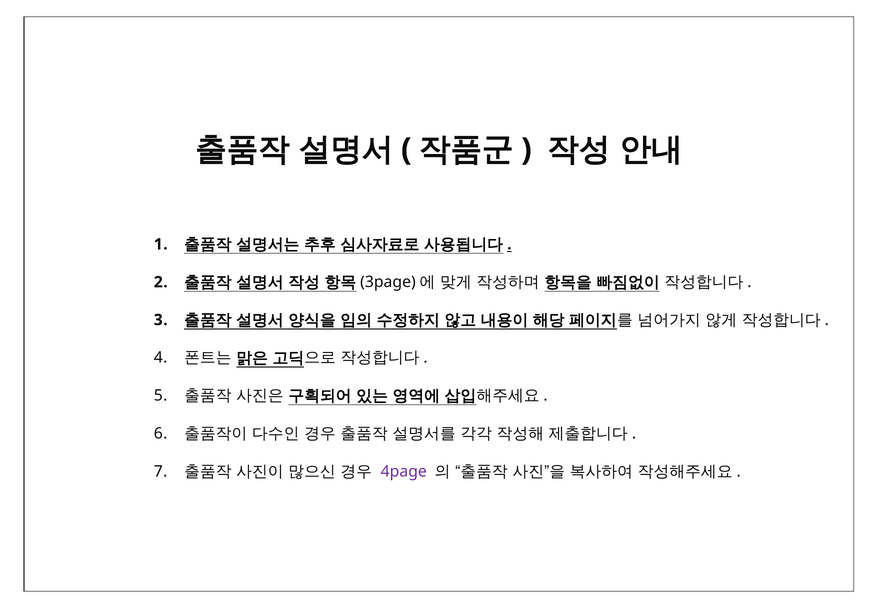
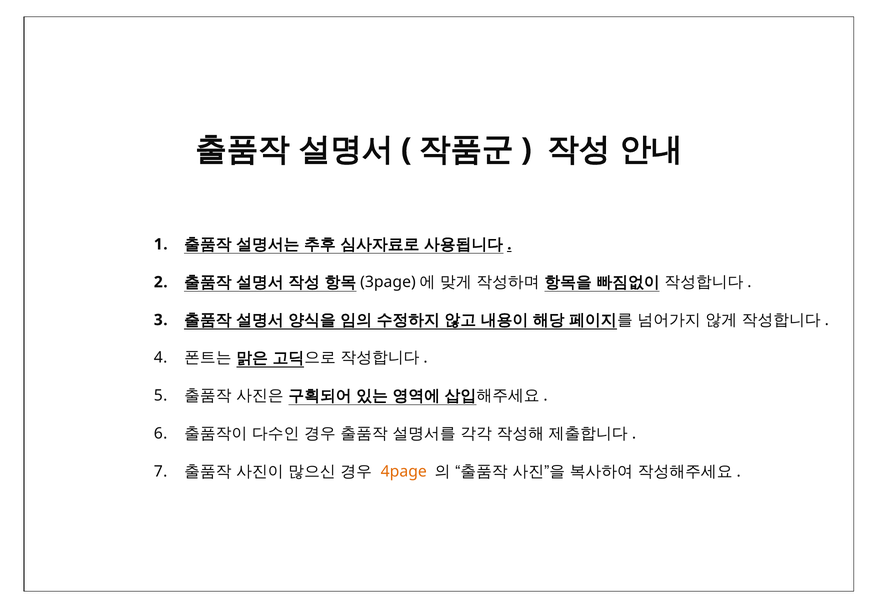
4page colour: purple -> orange (404, 471)
